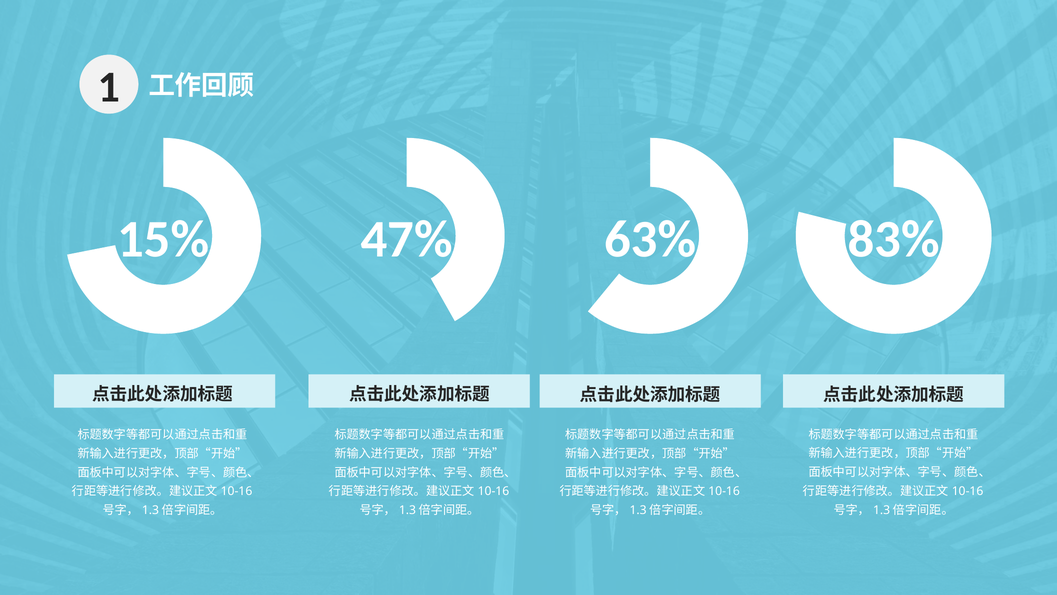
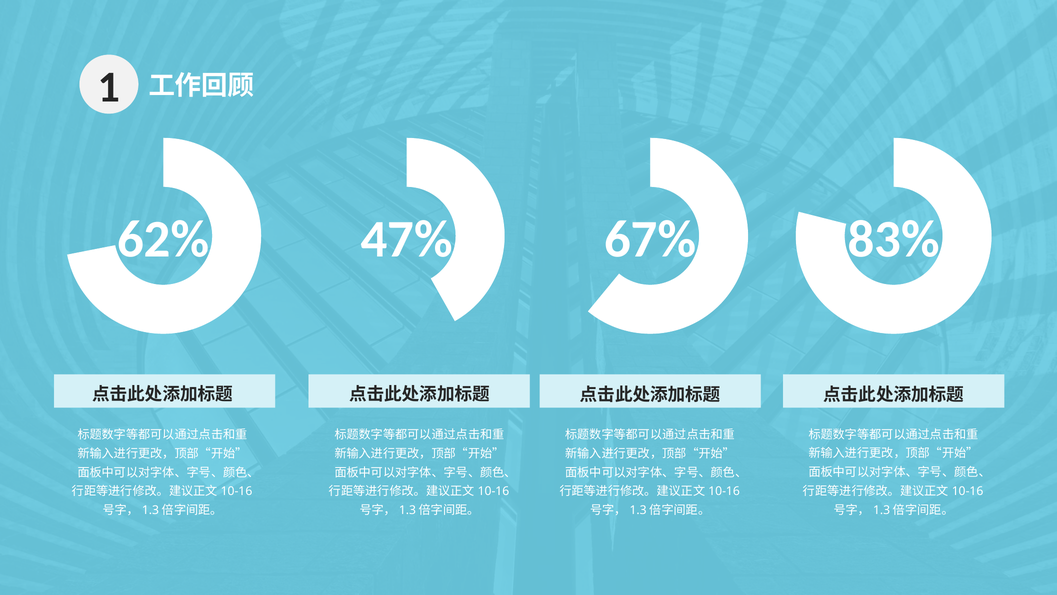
15%: 15% -> 62% (163, 239)
63%: 63% -> 67% (650, 239)
